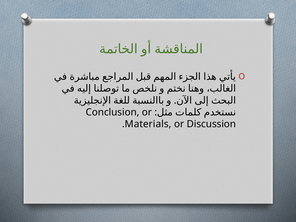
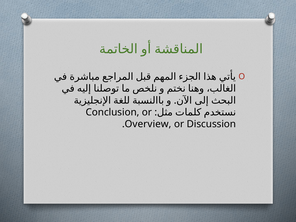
Materials: Materials -> Overview (148, 124)
